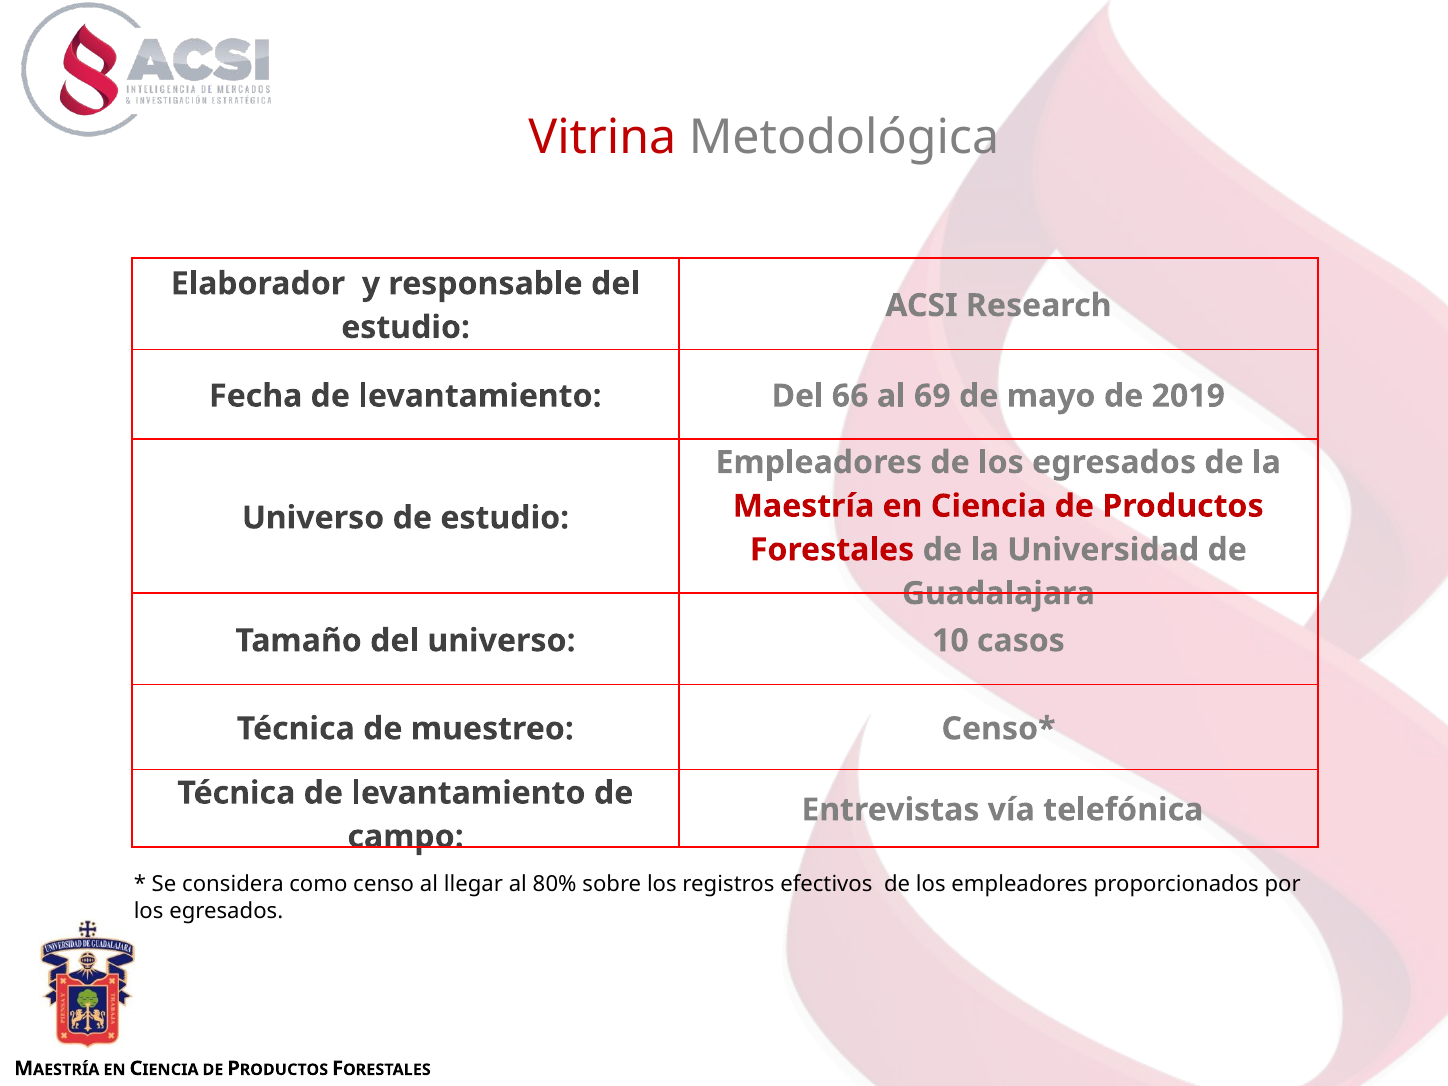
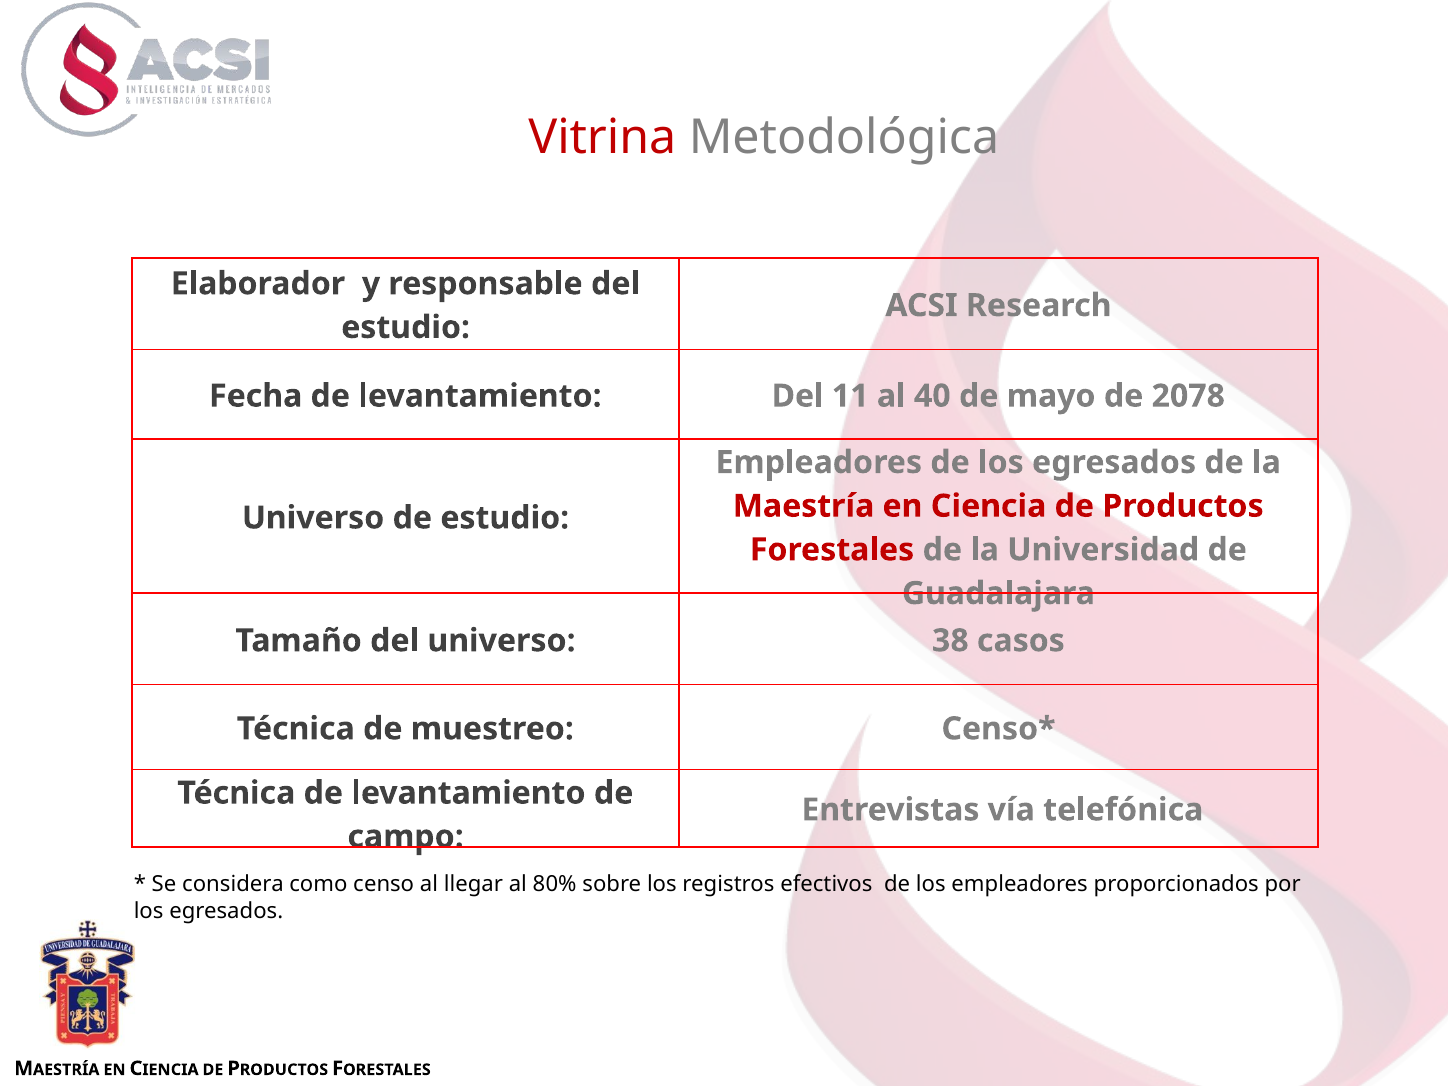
66: 66 -> 11 (850, 396)
69: 69 -> 40 (932, 396)
2019: 2019 -> 2078 (1188, 396)
10: 10 -> 38 (950, 641)
